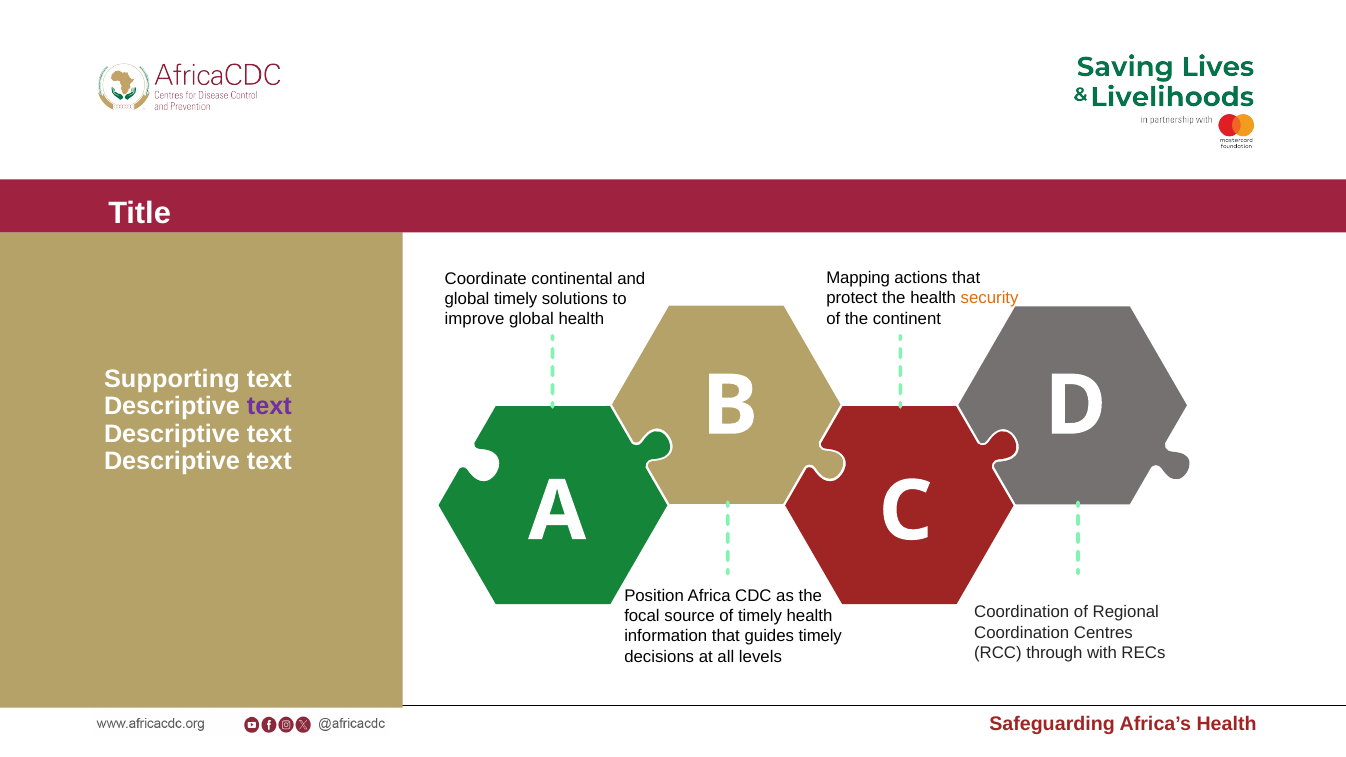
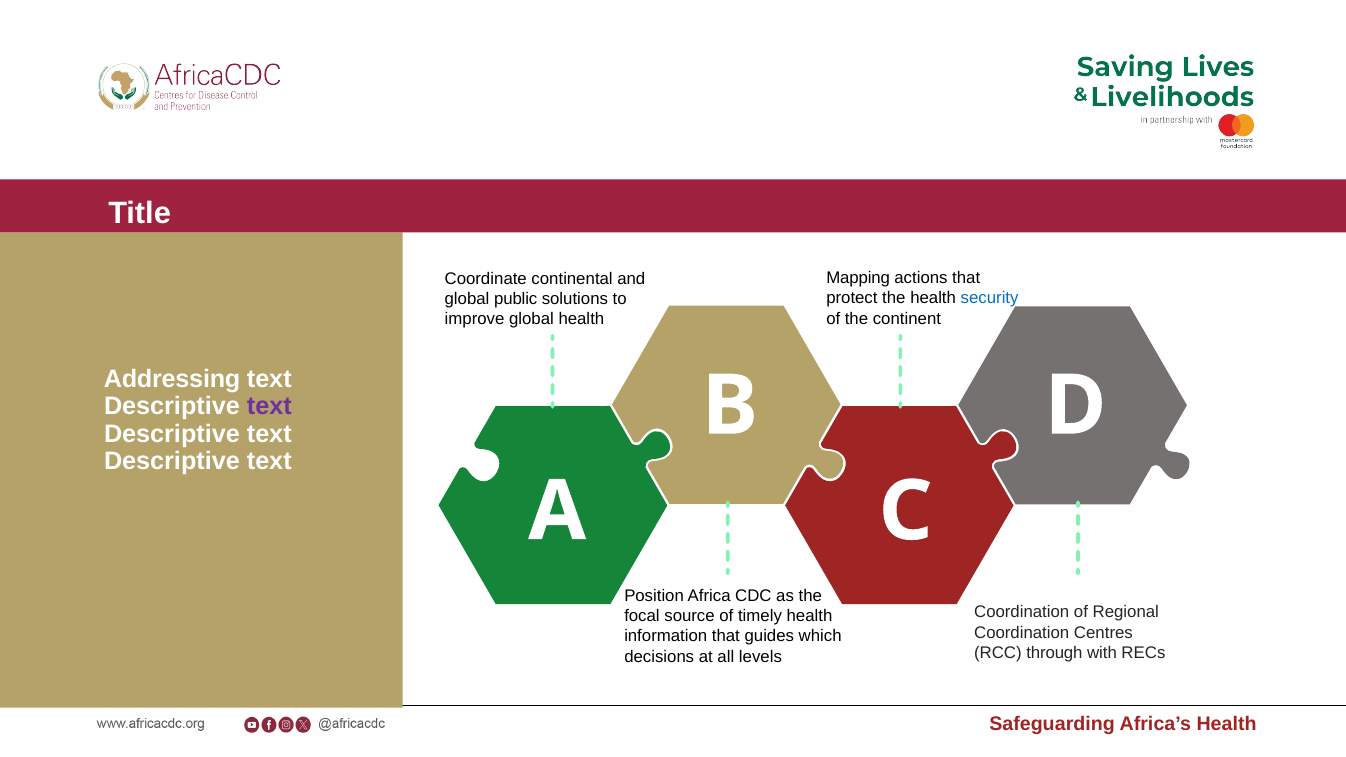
security colour: orange -> blue (990, 298)
global timely: timely -> public (516, 299)
Supporting: Supporting -> Addressing (172, 379)
guides timely: timely -> which (820, 636)
